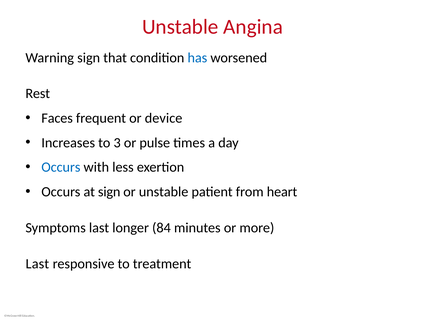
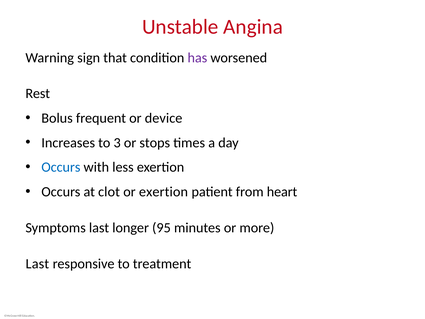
has colour: blue -> purple (197, 58)
Faces: Faces -> Bolus (57, 118)
pulse: pulse -> stops (155, 143)
at sign: sign -> clot (109, 192)
or unstable: unstable -> exertion (163, 192)
84: 84 -> 95 (161, 228)
